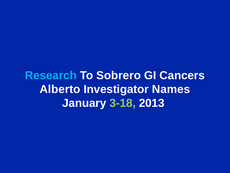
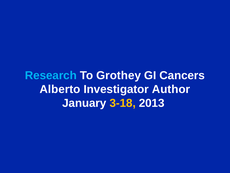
Sobrero: Sobrero -> Grothey (119, 75)
Names: Names -> Author (171, 89)
3-18 colour: light green -> yellow (123, 103)
